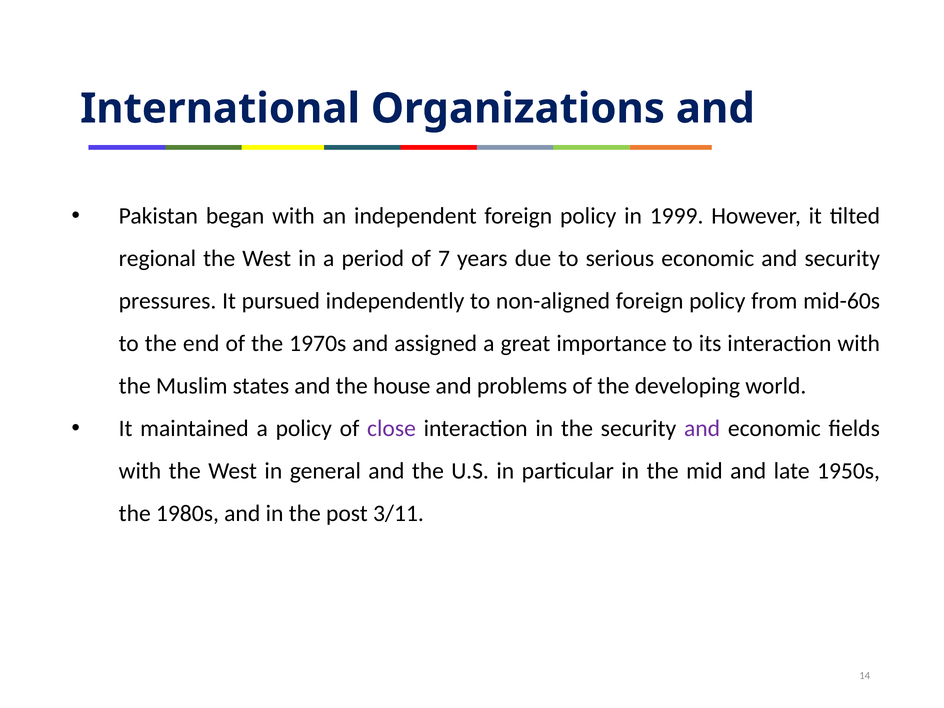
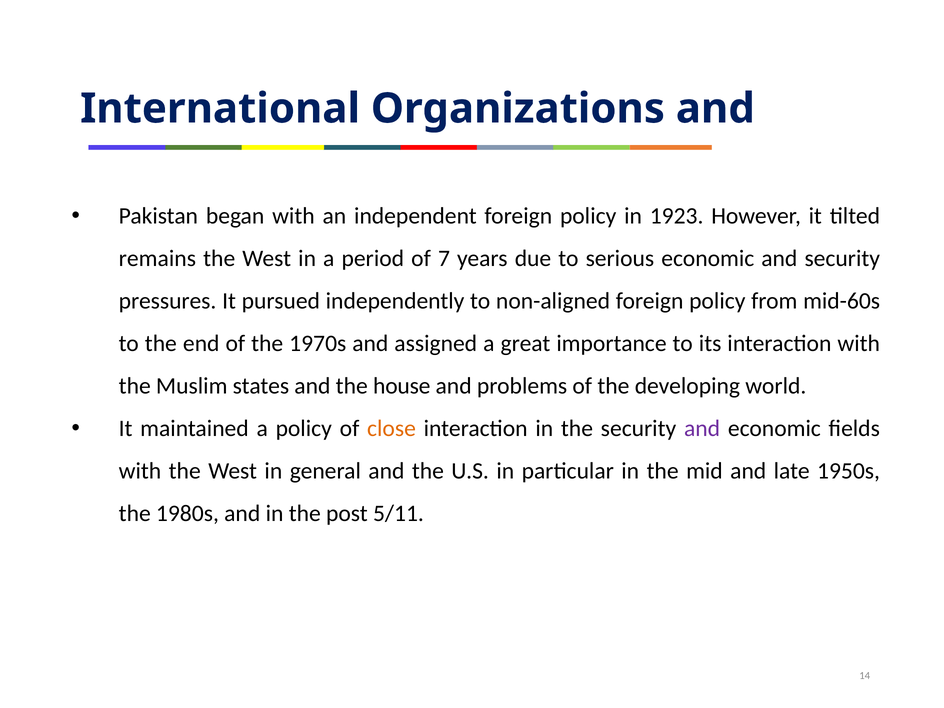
1999: 1999 -> 1923 (677, 216)
regional: regional -> remains (157, 259)
close colour: purple -> orange (391, 429)
3/11: 3/11 -> 5/11 (398, 514)
